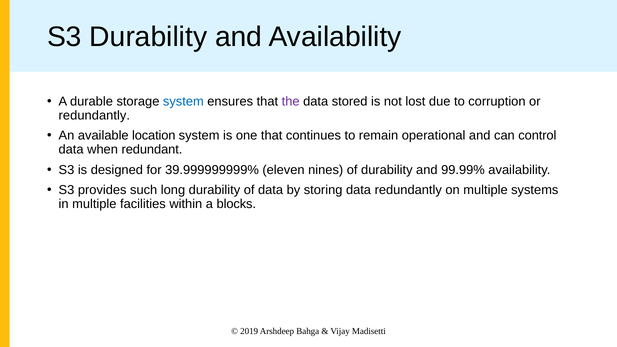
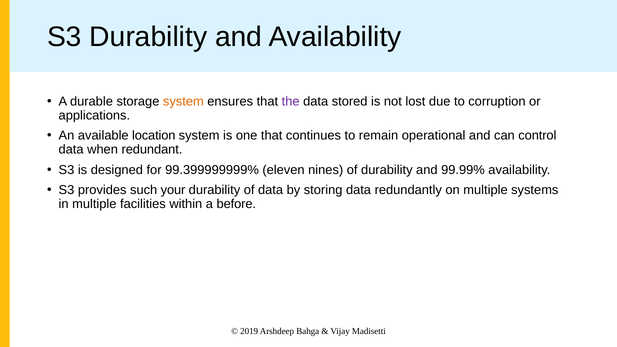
system colour: blue -> orange (183, 102)
redundantly: redundantly -> applications (94, 115)
39.999999999%: 39.999999999% -> 99.399999999% (212, 170)
long: long -> your (173, 190)
blocks: blocks -> before (236, 204)
